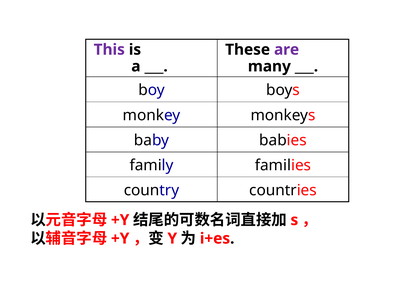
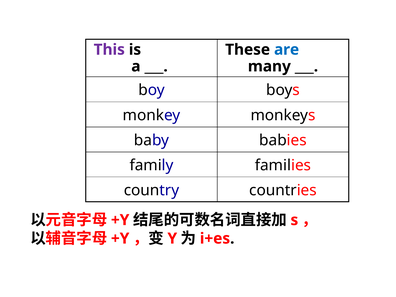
are colour: purple -> blue (287, 50)
